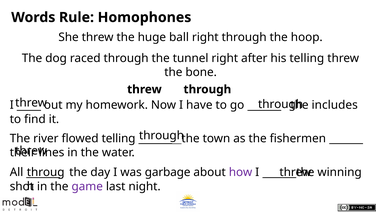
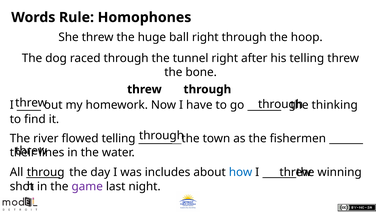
includes: includes -> thinking (335, 105)
garbage: garbage -> includes (168, 172)
how colour: purple -> blue (241, 172)
